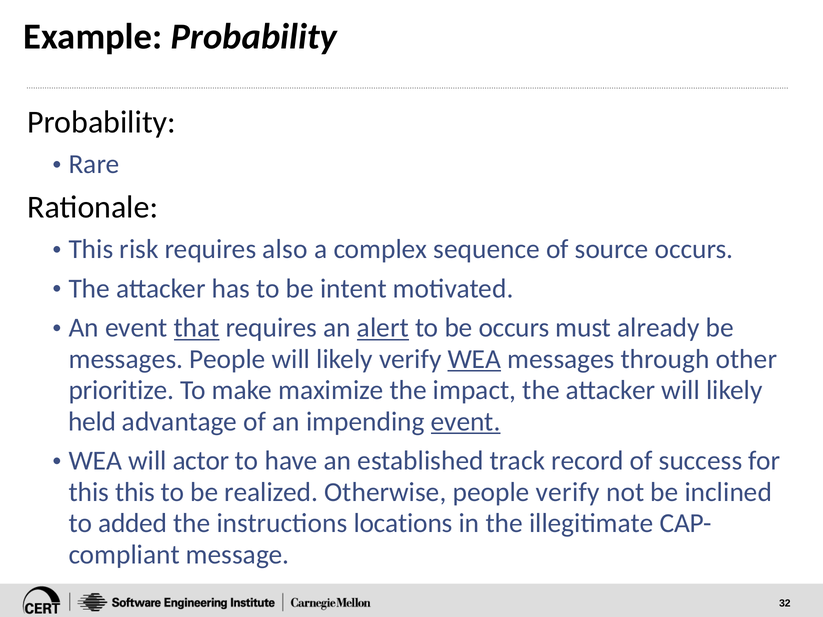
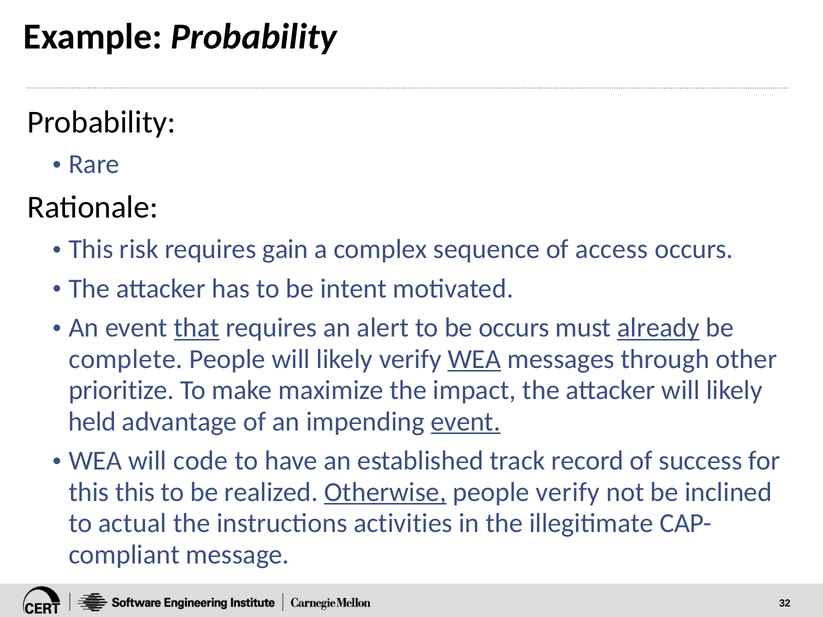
also: also -> gain (285, 249)
source: source -> access (612, 249)
alert underline: present -> none (383, 328)
already underline: none -> present (658, 328)
messages: messages -> complete (126, 359)
actor: actor -> code (201, 461)
Otherwise underline: none -> present (385, 492)
added: added -> actual (132, 524)
locations: locations -> activities (403, 524)
